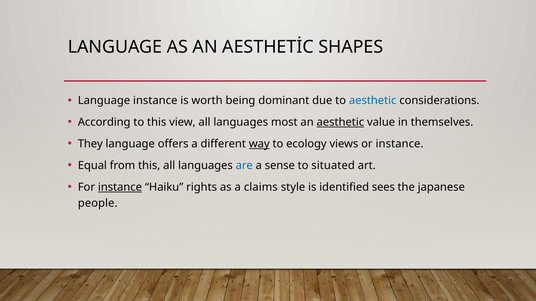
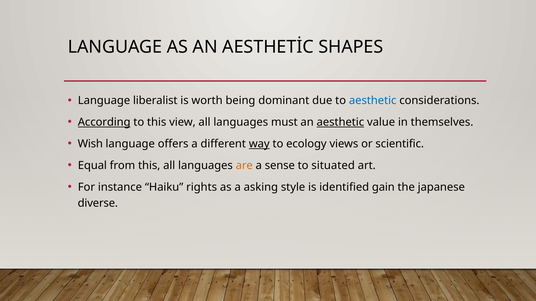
Language instance: instance -> liberalist (155, 101)
According underline: none -> present (104, 122)
most: most -> must (284, 122)
They: They -> Wish (90, 144)
or instance: instance -> scientific (400, 144)
are colour: blue -> orange (244, 166)
instance underline: present -> none (120, 187)
claims: claims -> asking (261, 187)
sees: sees -> gain (383, 187)
people: people -> diverse (98, 204)
